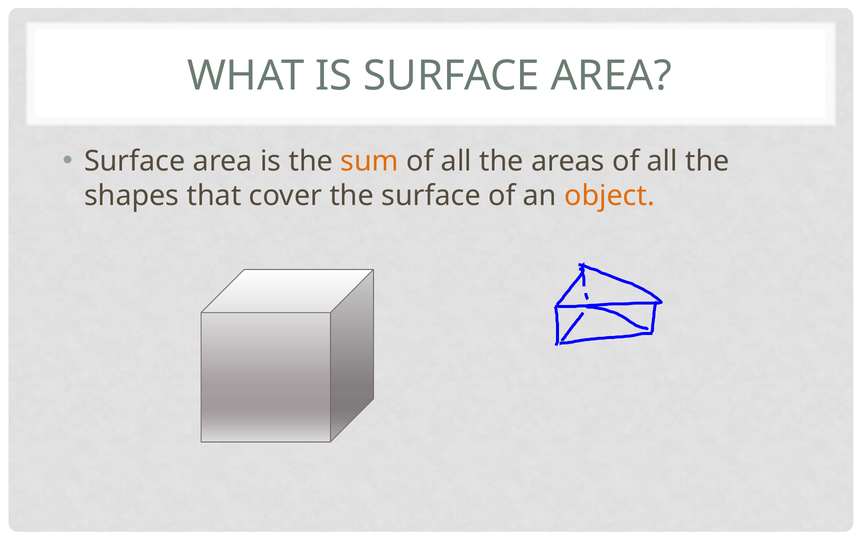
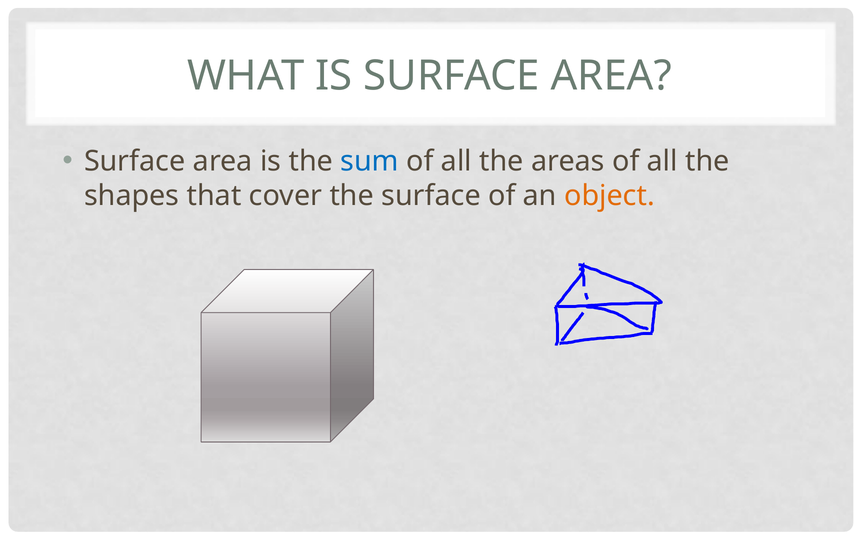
sum colour: orange -> blue (370, 161)
